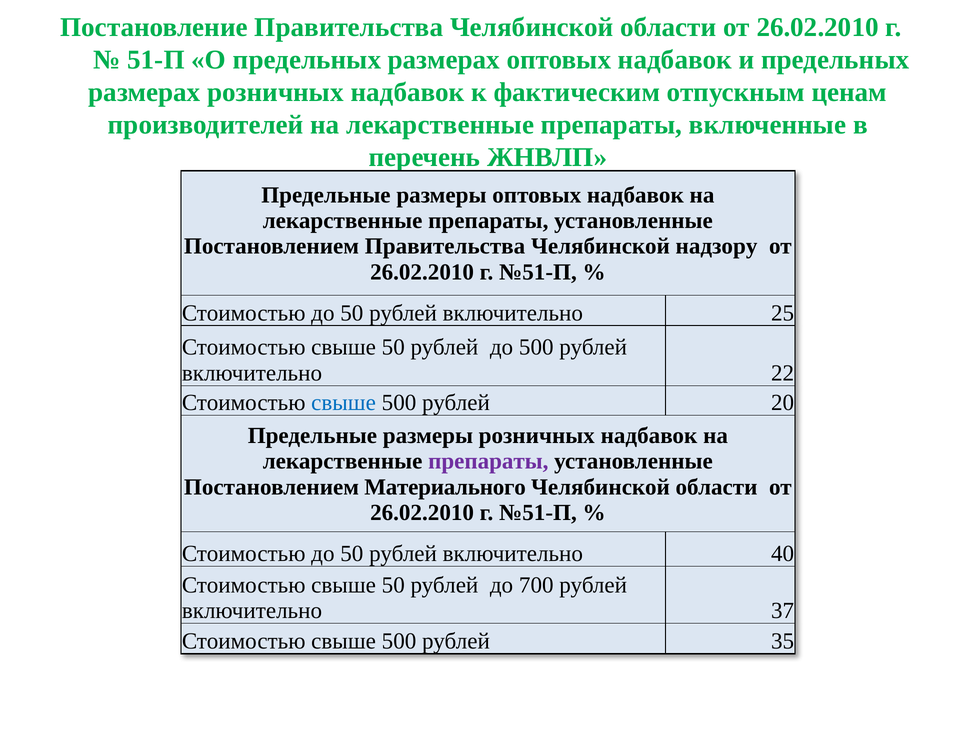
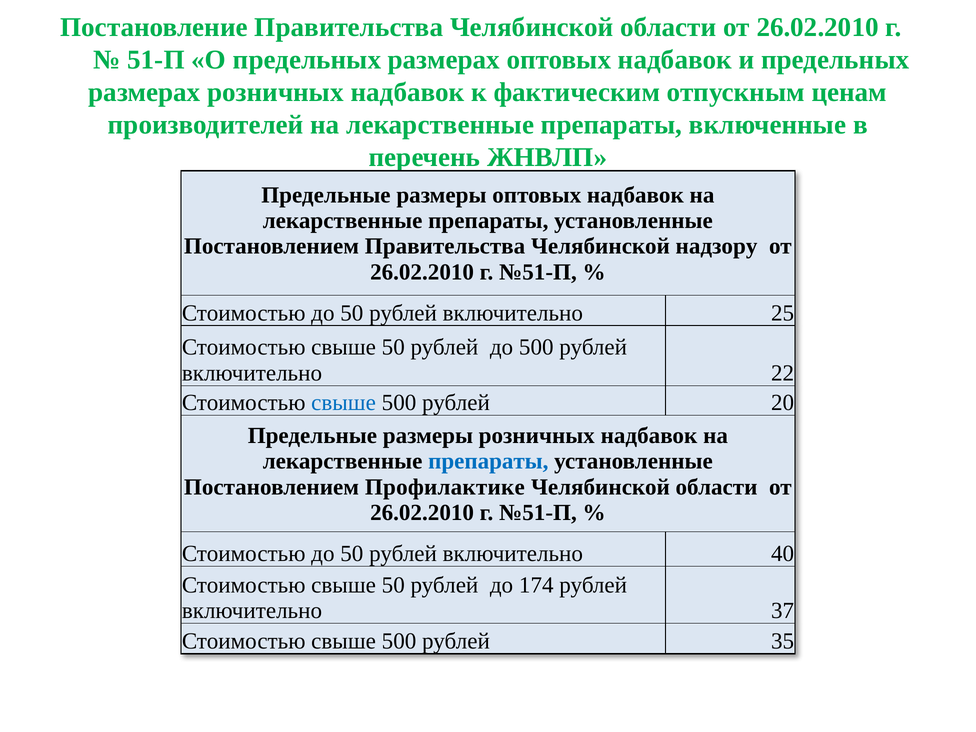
препараты colour: purple -> blue (488, 461)
Материального: Материального -> Профилактике (445, 487)
700: 700 -> 174 (536, 585)
